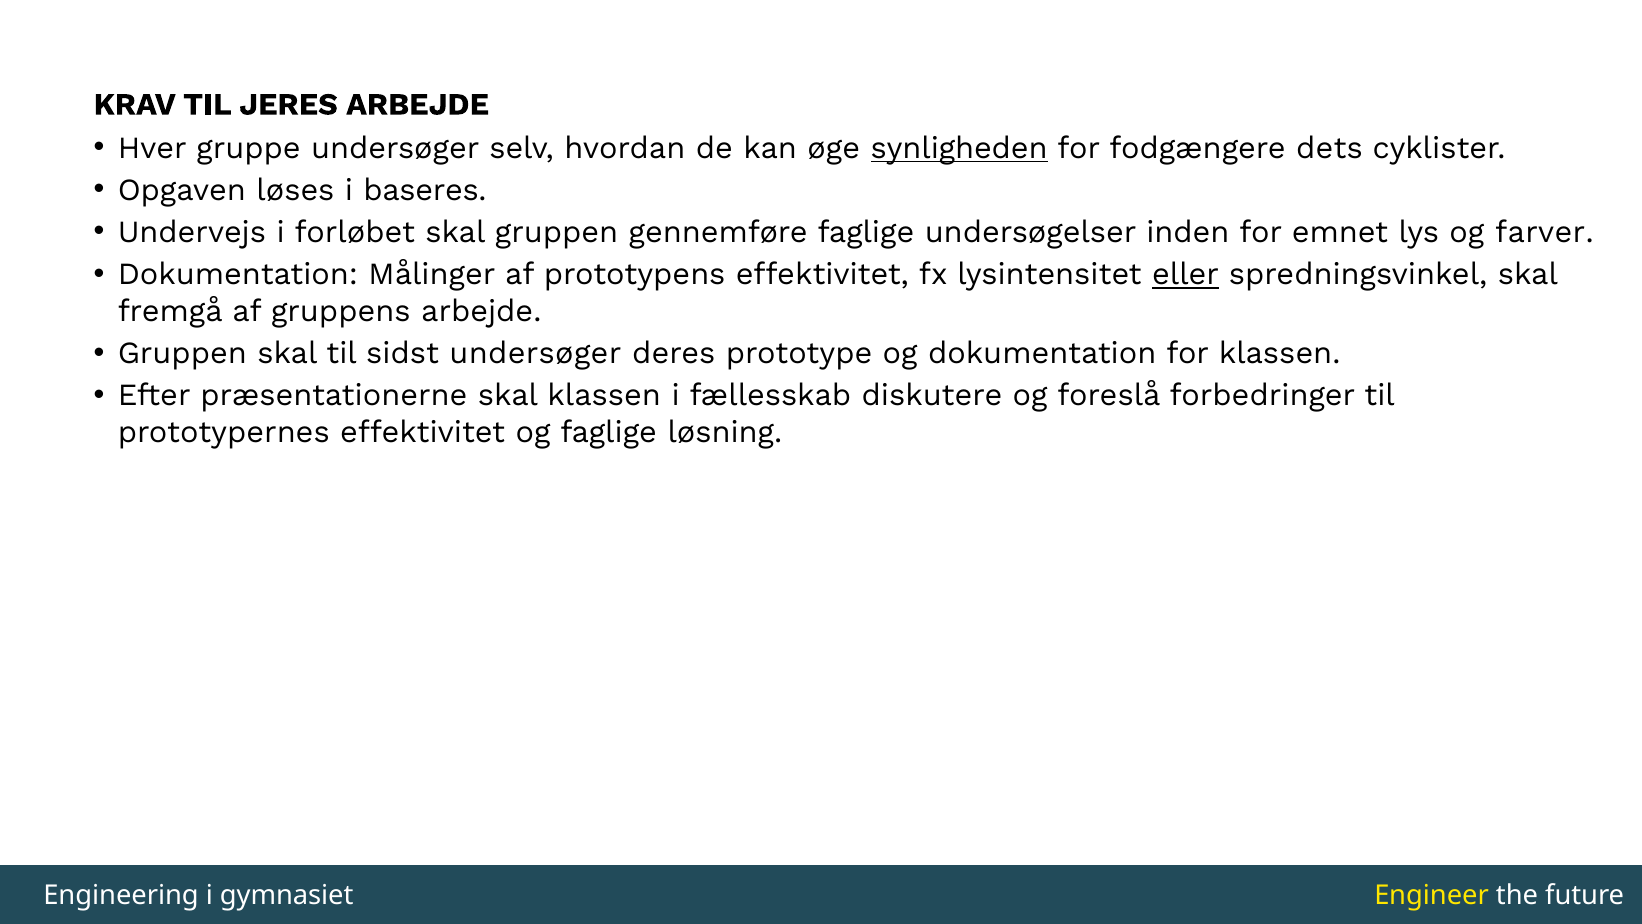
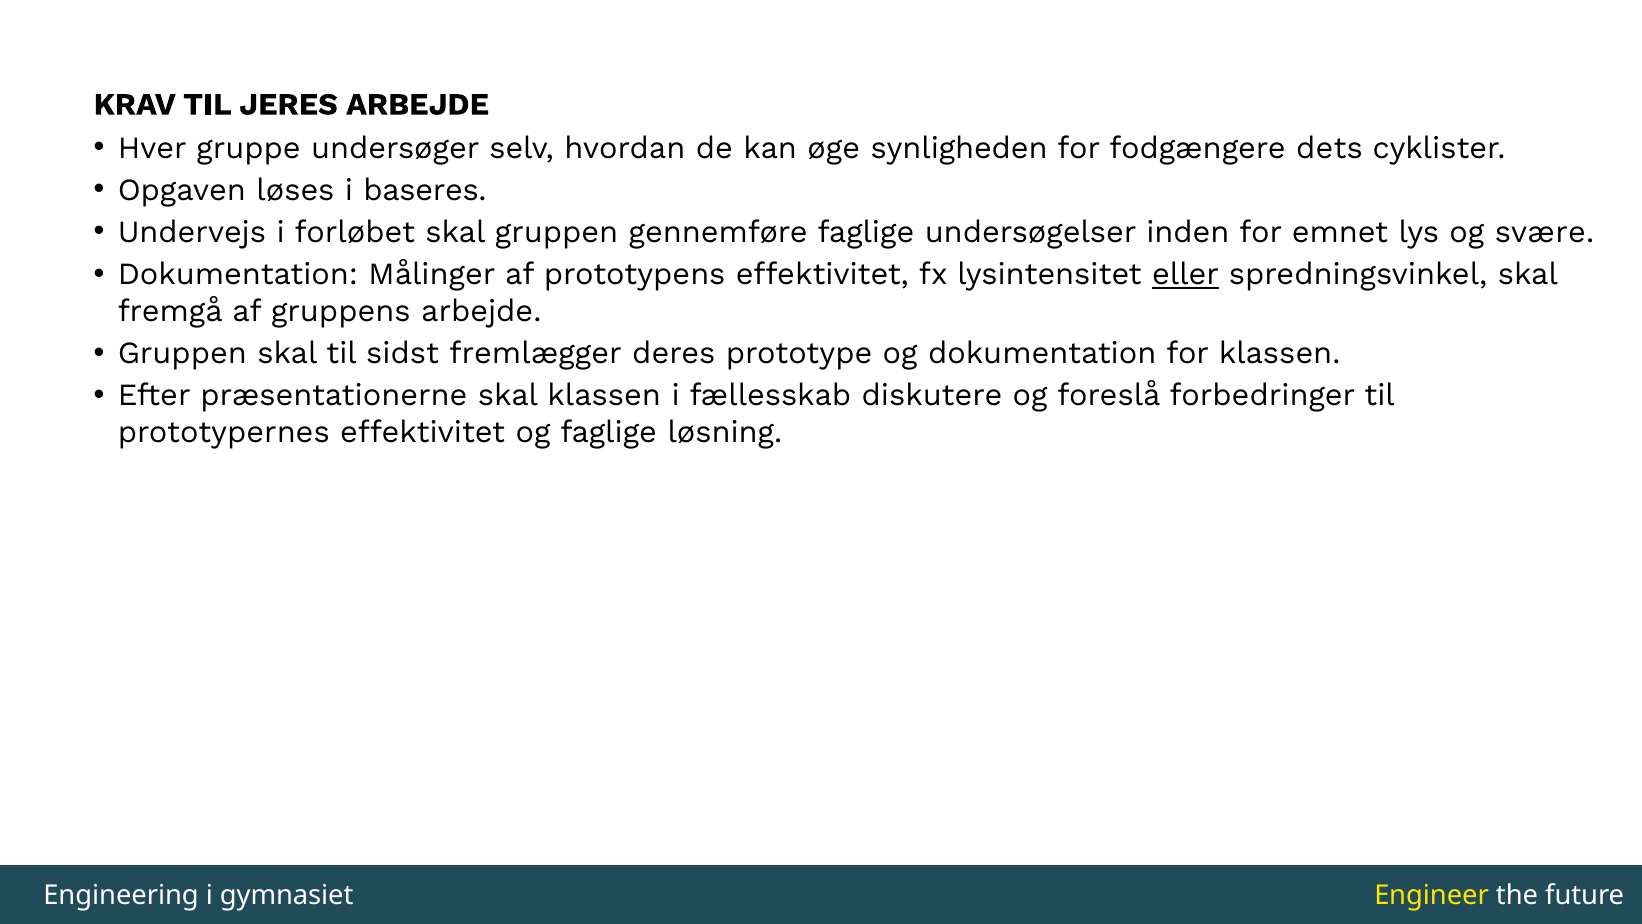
synligheden underline: present -> none (959, 148)
farver: farver -> svære (1545, 232)
sidst undersøger: undersøger -> fremlægger (536, 353)
